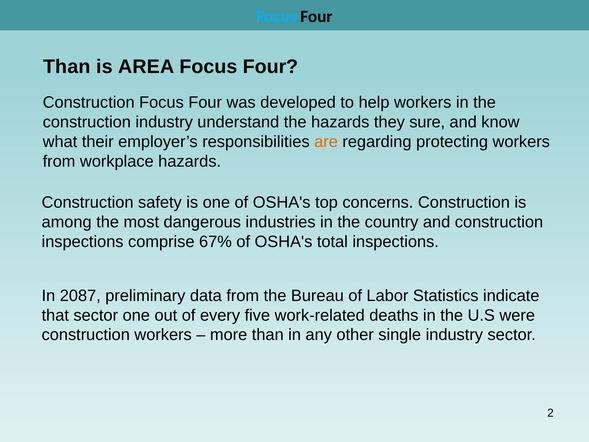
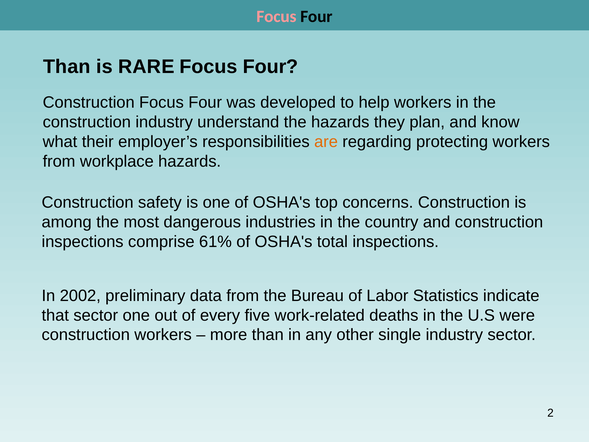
Focus colour: light blue -> pink (276, 16)
AREA: AREA -> RARE (146, 67)
sure: sure -> plan (427, 122)
67%: 67% -> 61% (215, 241)
2087: 2087 -> 2002 (80, 295)
